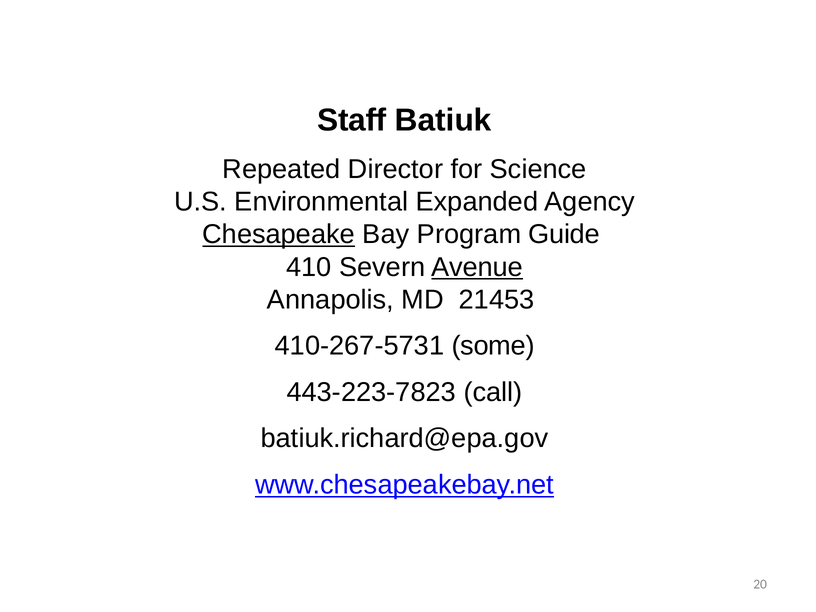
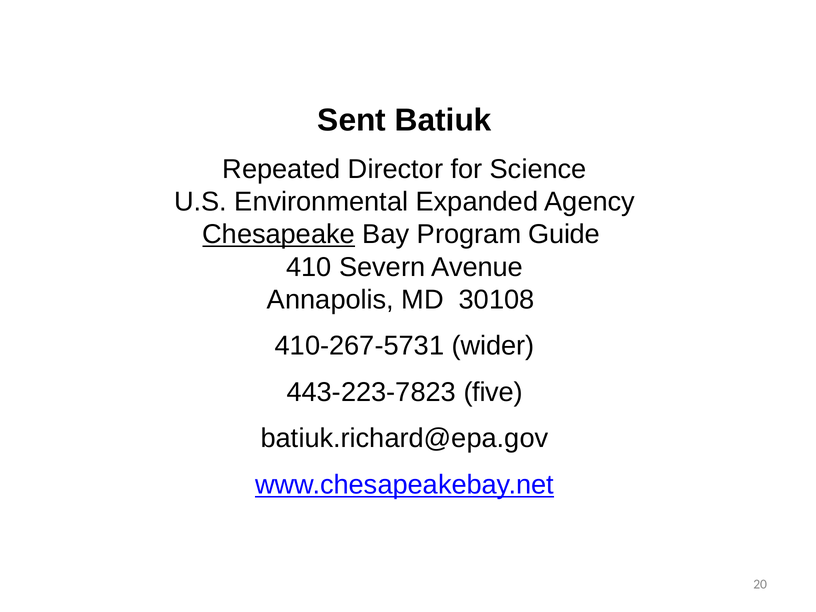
Staff: Staff -> Sent (352, 120)
Avenue underline: present -> none (477, 267)
21453: 21453 -> 30108 (497, 300)
some: some -> wider (493, 346)
call: call -> five (493, 392)
